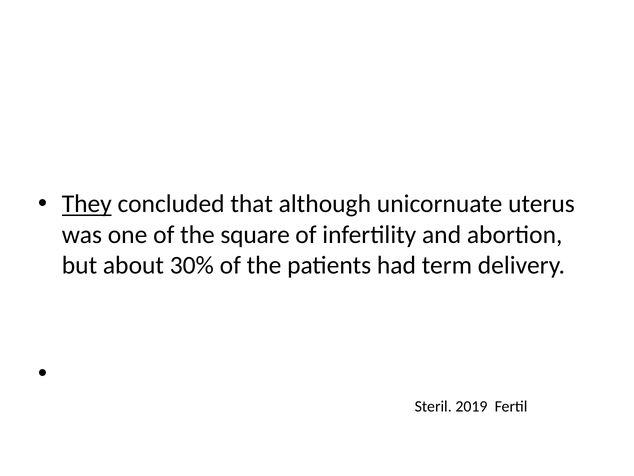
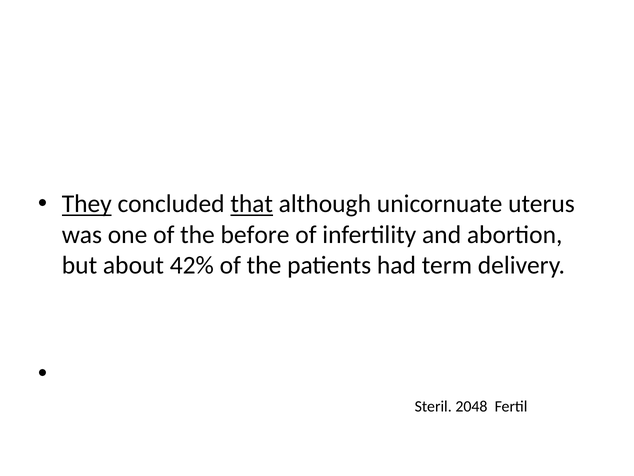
that underline: none -> present (252, 204)
square: square -> before (255, 234)
30%: 30% -> 42% (192, 265)
2019: 2019 -> 2048 (471, 406)
